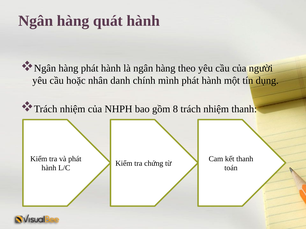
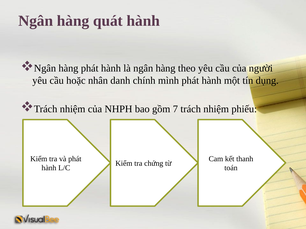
8: 8 -> 7 (175, 109)
nhiệm thanh: thanh -> phiếu (244, 109)
